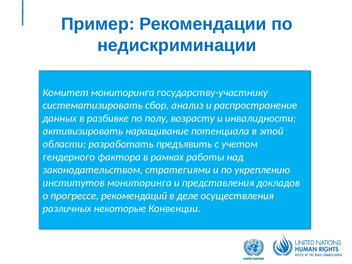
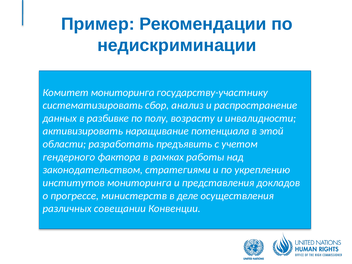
рекомендаций: рекомендаций -> министерств (134, 196)
некоторые: некоторые -> совещании (120, 209)
